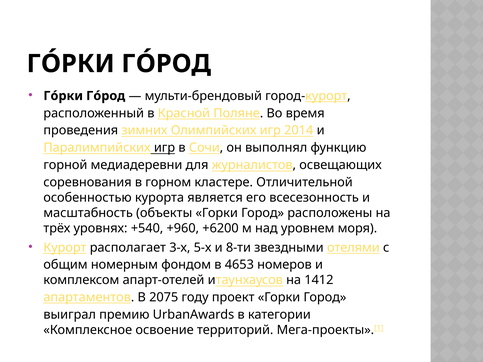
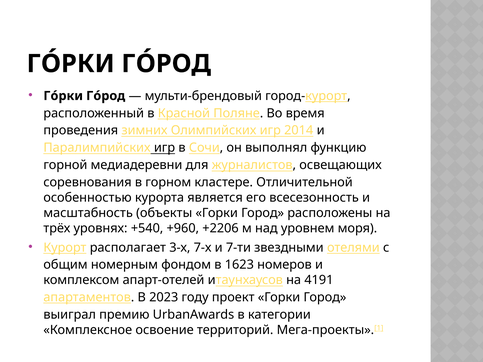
+6200: +6200 -> +2206 (221, 228)
5-х: 5-х -> 7-х (203, 248)
8-ти: 8-ти -> 7-ти (238, 248)
4653: 4653 -> 1623 (239, 265)
1412: 1412 -> 4191 (319, 280)
2075: 2075 -> 2023 (164, 298)
